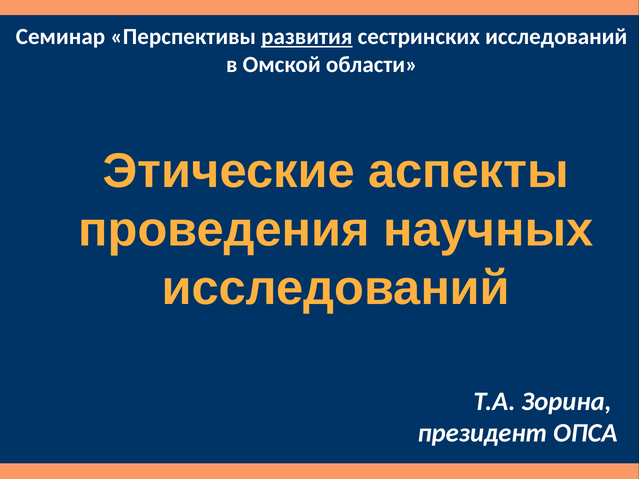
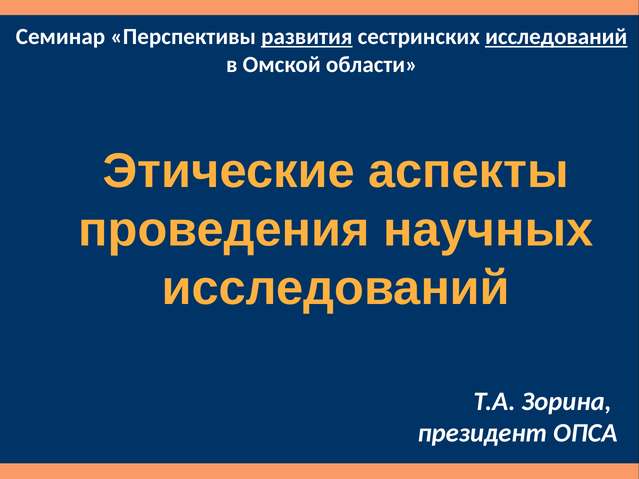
исследований underline: none -> present (556, 37)
